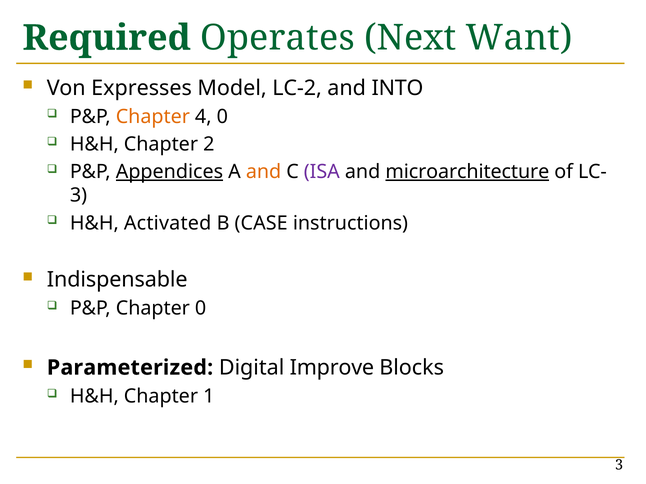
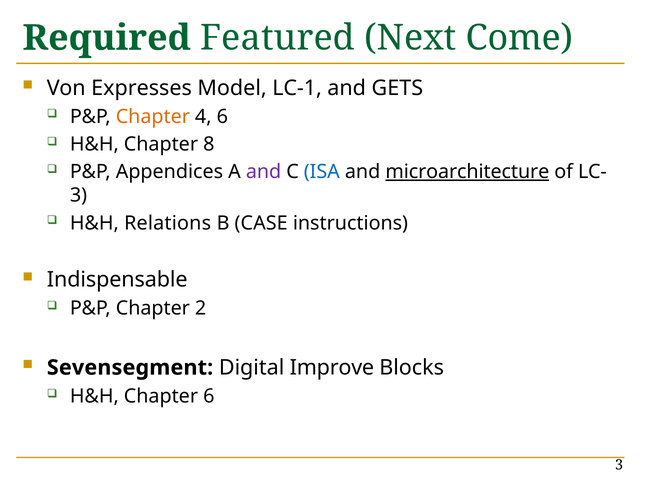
Operates: Operates -> Featured (278, 38)
Want: Want -> Come (520, 38)
LC-2: LC-2 -> LC-1 (297, 88)
INTO: INTO -> GETS (397, 88)
4 0: 0 -> 6 (222, 117)
2: 2 -> 8 (209, 144)
Appendices underline: present -> none (169, 172)
and colour: orange -> purple (264, 172)
ISA colour: purple -> blue (322, 172)
Activated: Activated -> Relations (168, 223)
Chapter 0: 0 -> 2 (201, 309)
Parameterized: Parameterized -> Sevensegment (130, 368)
Chapter 1: 1 -> 6 (209, 397)
